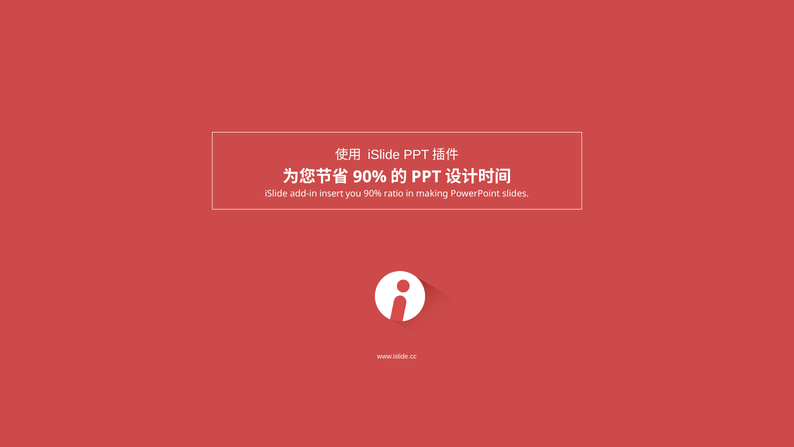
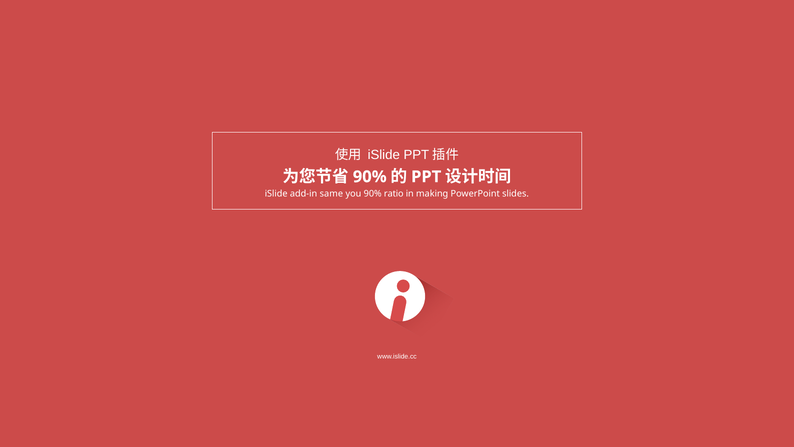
insert: insert -> same (331, 194)
